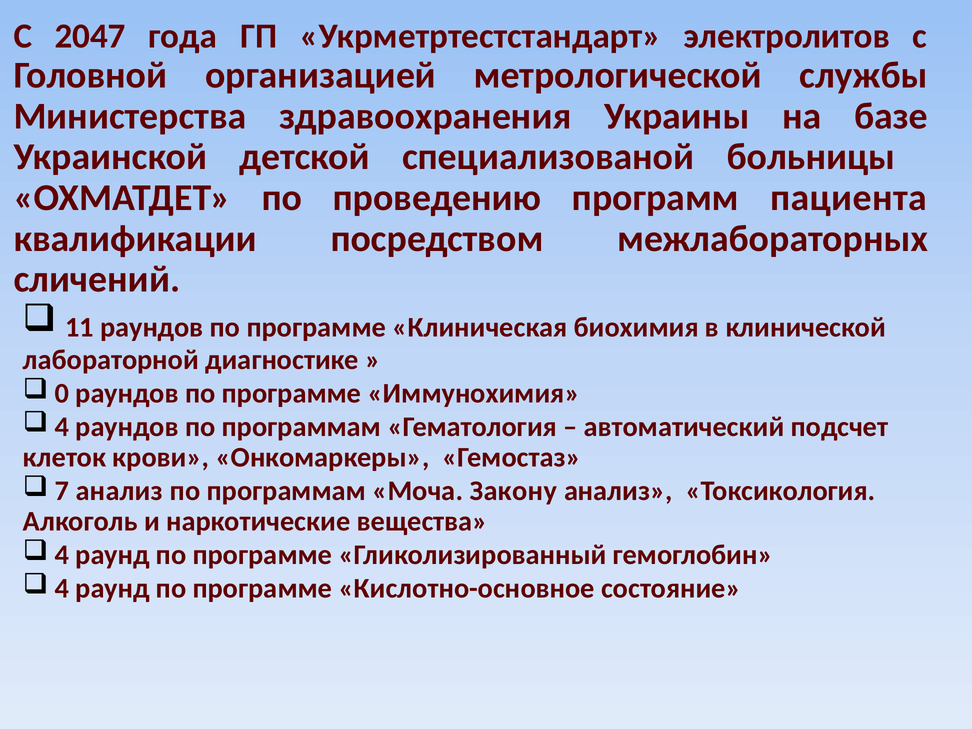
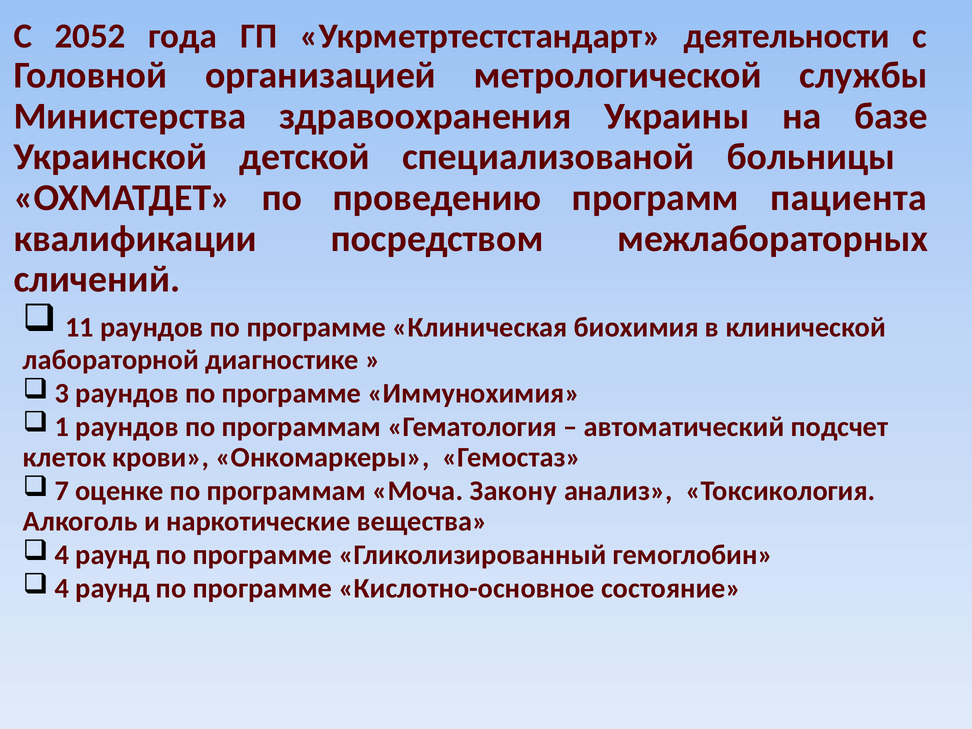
2047: 2047 -> 2052 (90, 36)
электролитов: электролитов -> деятельности (787, 36)
0: 0 -> 3 (62, 393)
4: 4 -> 1 (62, 427)
7 анализ: анализ -> оценке (120, 491)
